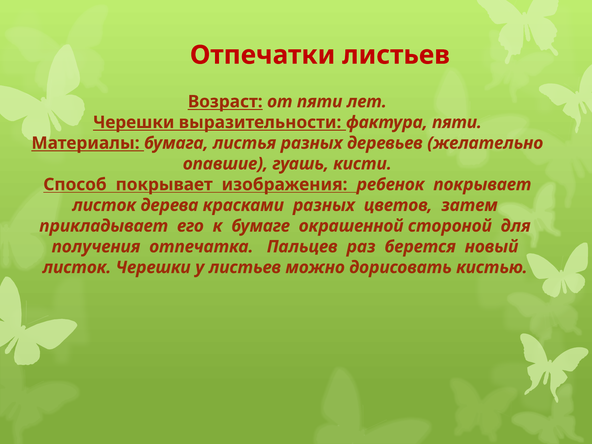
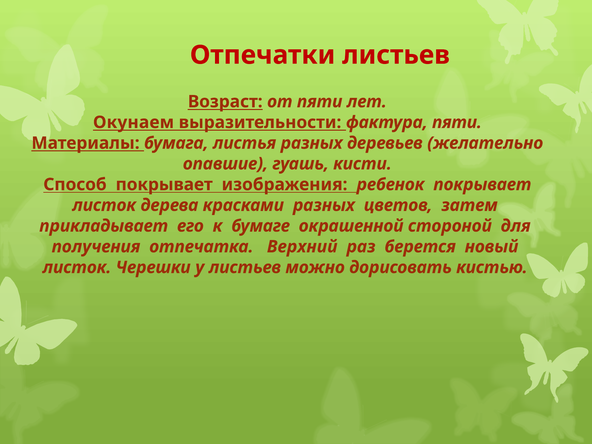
Черешки: Черешки -> Окунаем (134, 122)
Пальцев: Пальцев -> Верхний (302, 247)
